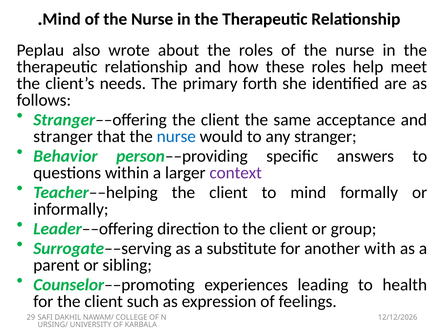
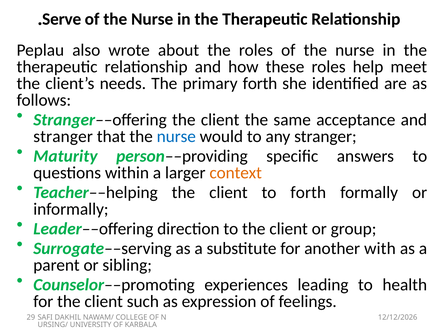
Mind: Mind -> Serve (62, 19)
Behavior: Behavior -> Maturity (65, 156)
context colour: purple -> orange (236, 173)
to mind: mind -> forth (308, 192)
